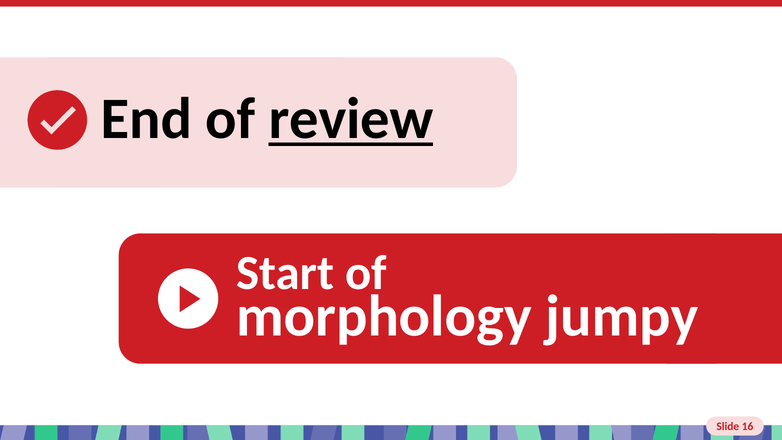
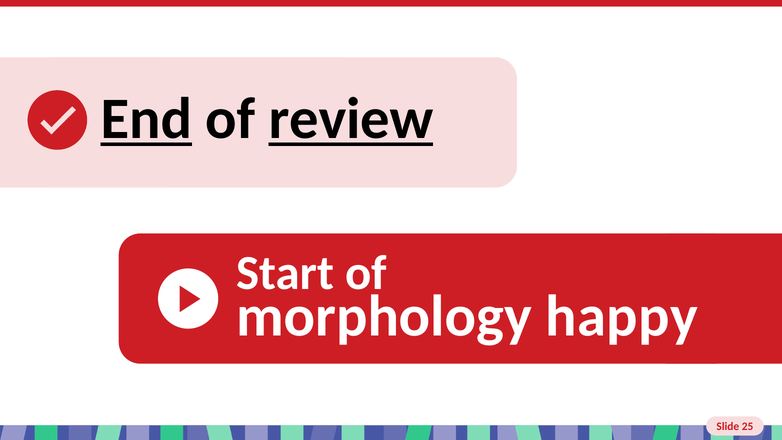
End underline: none -> present (146, 119)
jumpy: jumpy -> happy (622, 317)
16: 16 -> 25 (748, 427)
